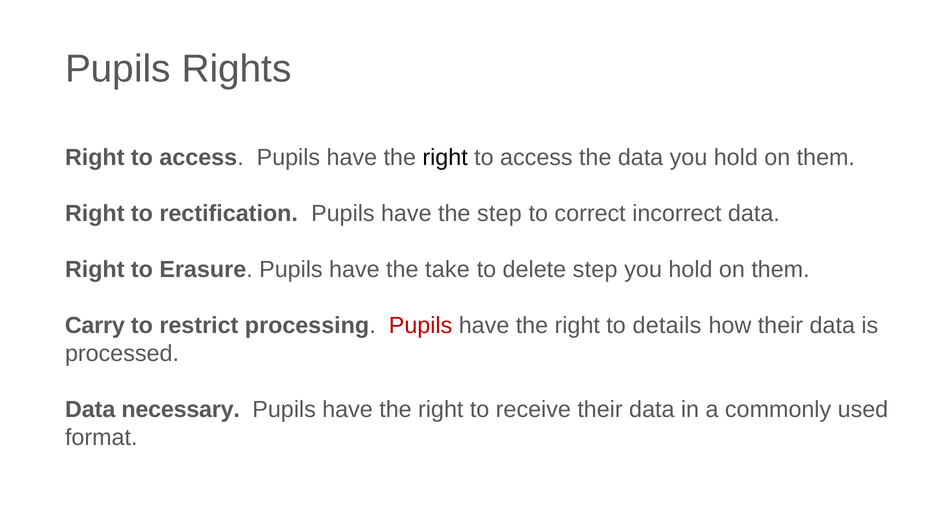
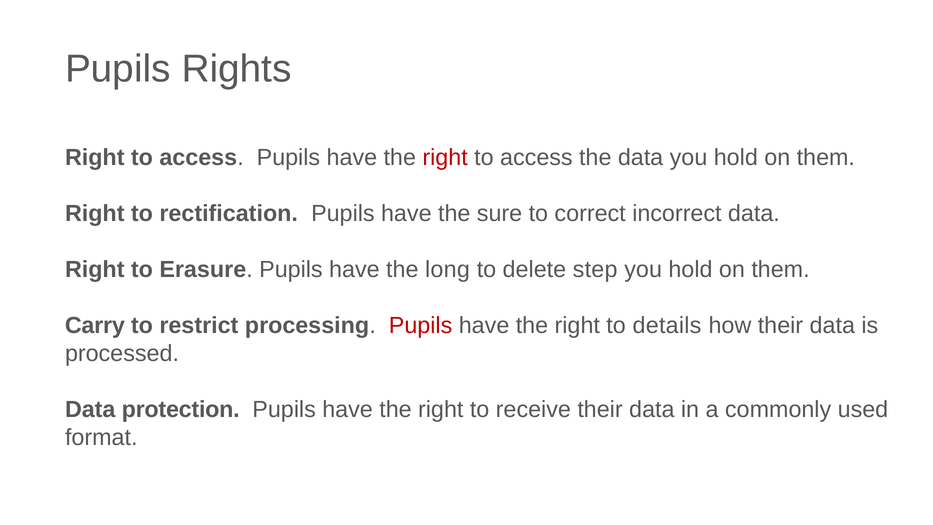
right colour: black -> red (445, 157)
the step: step -> sure (500, 213)
take: take -> long (447, 269)
necessary: necessary -> protection (181, 409)
